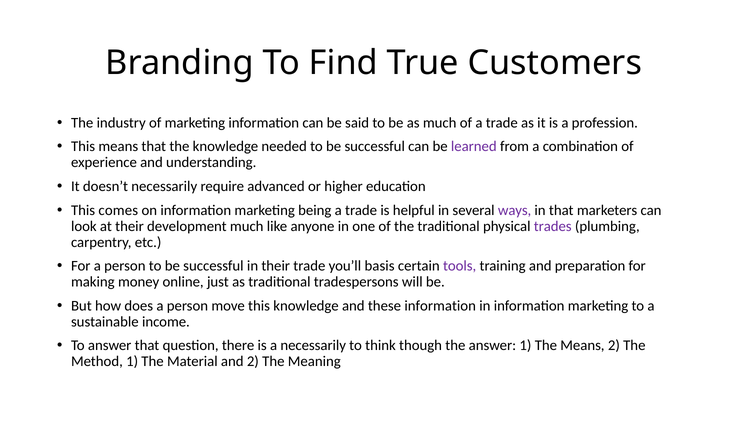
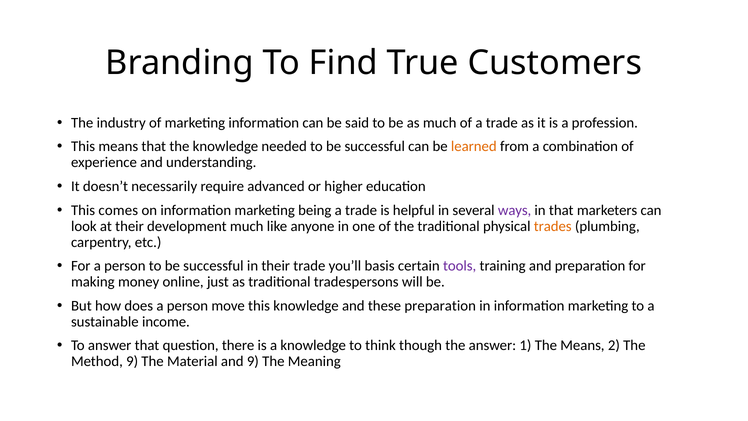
learned colour: purple -> orange (474, 146)
trades colour: purple -> orange (553, 226)
these information: information -> preparation (440, 306)
a necessarily: necessarily -> knowledge (313, 345)
Method 1: 1 -> 9 (132, 361)
and 2: 2 -> 9 (253, 361)
